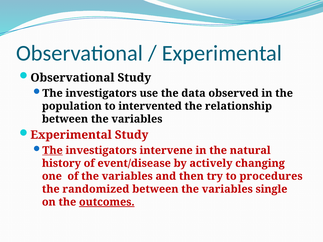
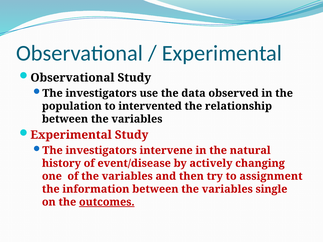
The underline: present -> none (53, 151)
procedures: procedures -> assignment (271, 176)
randomized: randomized -> information (96, 189)
